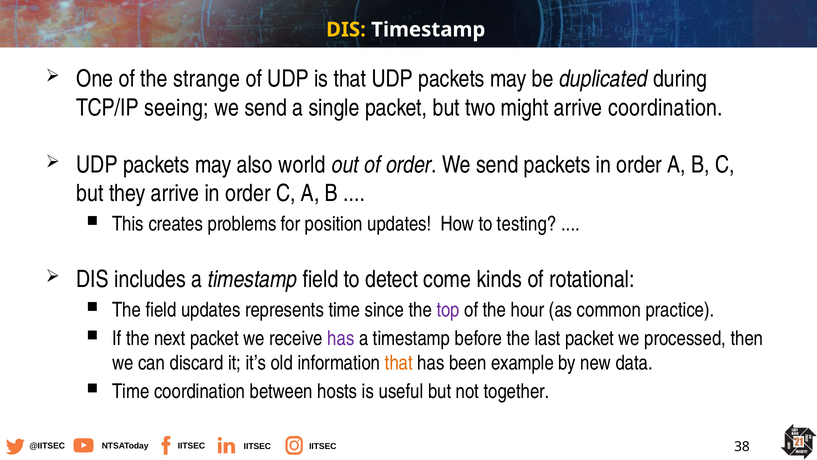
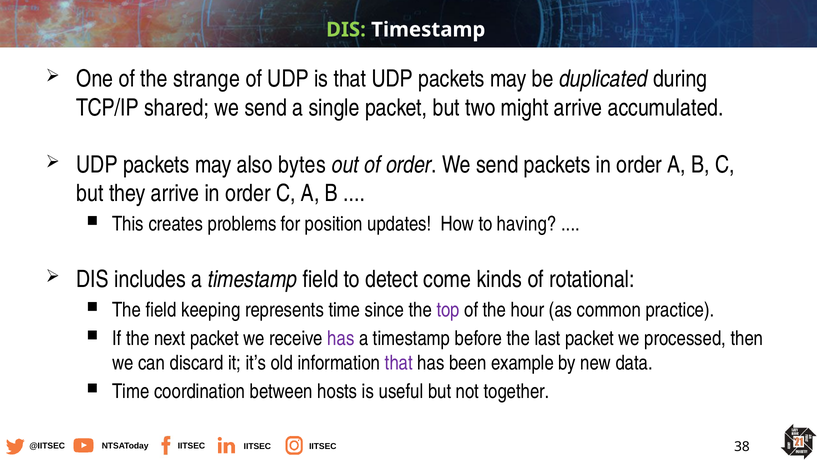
DIS colour: yellow -> light green (346, 30)
seeing: seeing -> shared (177, 108)
arrive coordination: coordination -> accumulated (666, 108)
world: world -> bytes (302, 165)
testing: testing -> having (527, 224)
field updates: updates -> keeping (211, 310)
that colour: orange -> purple (399, 363)
